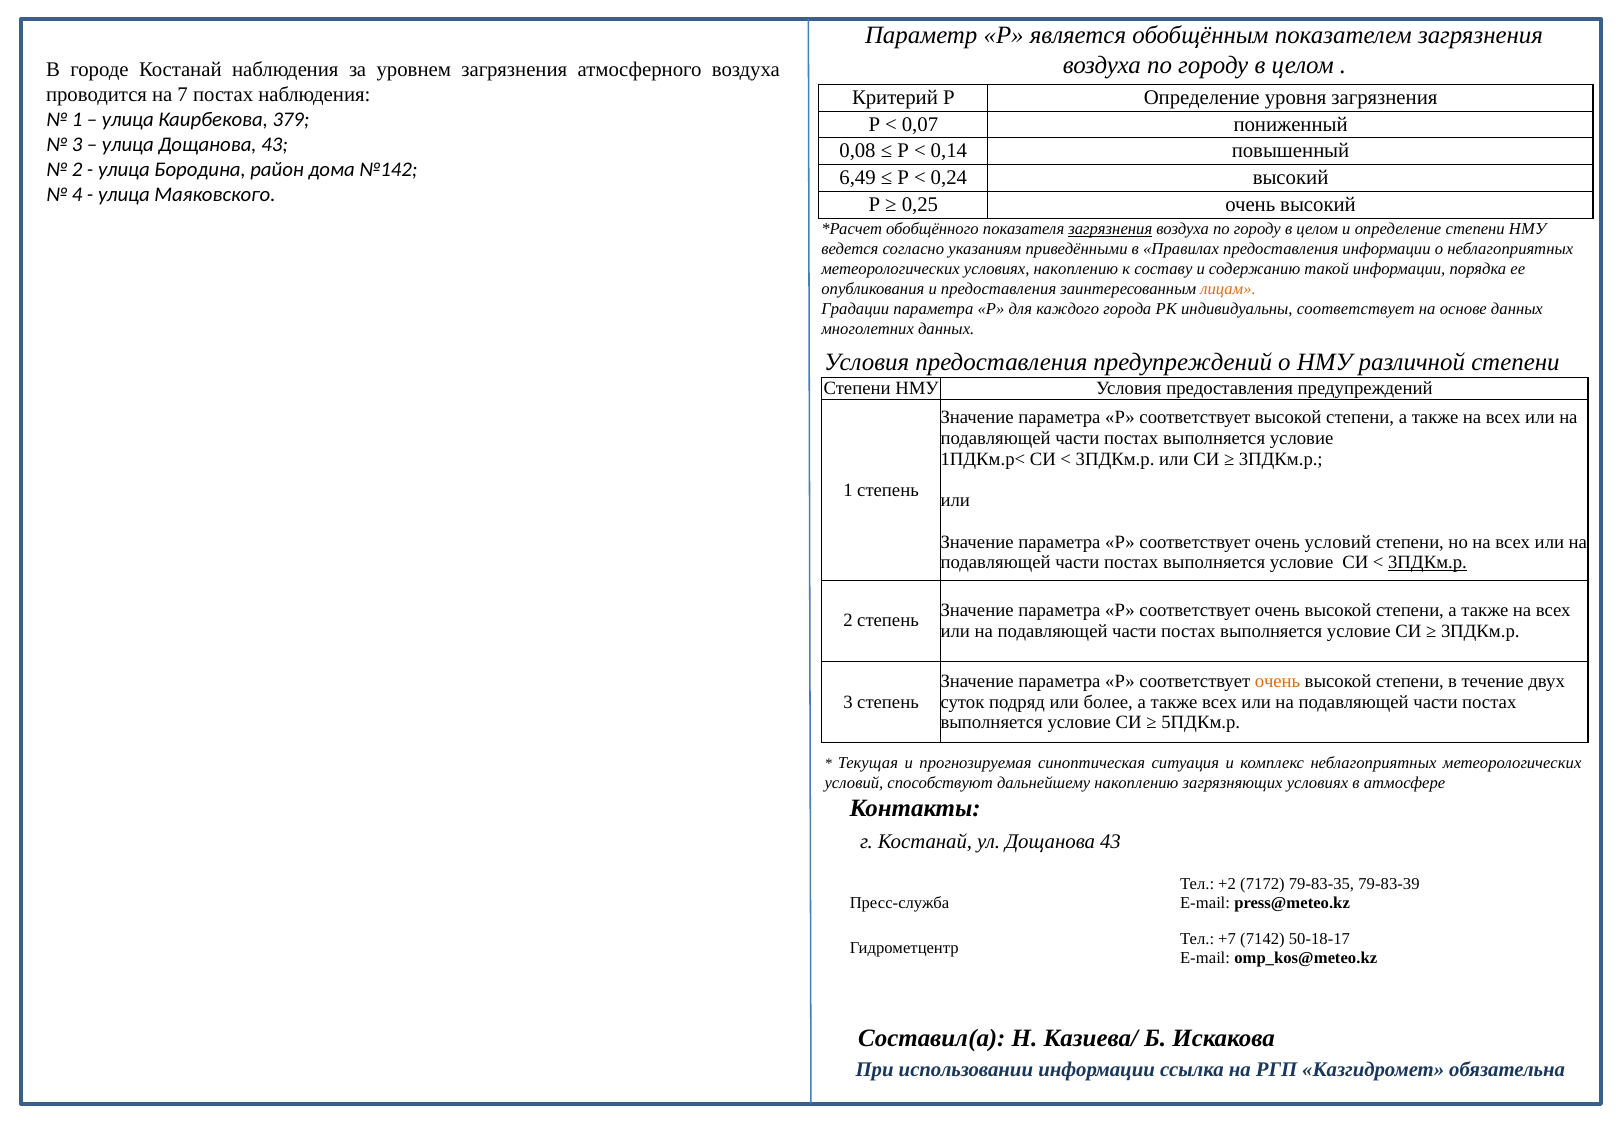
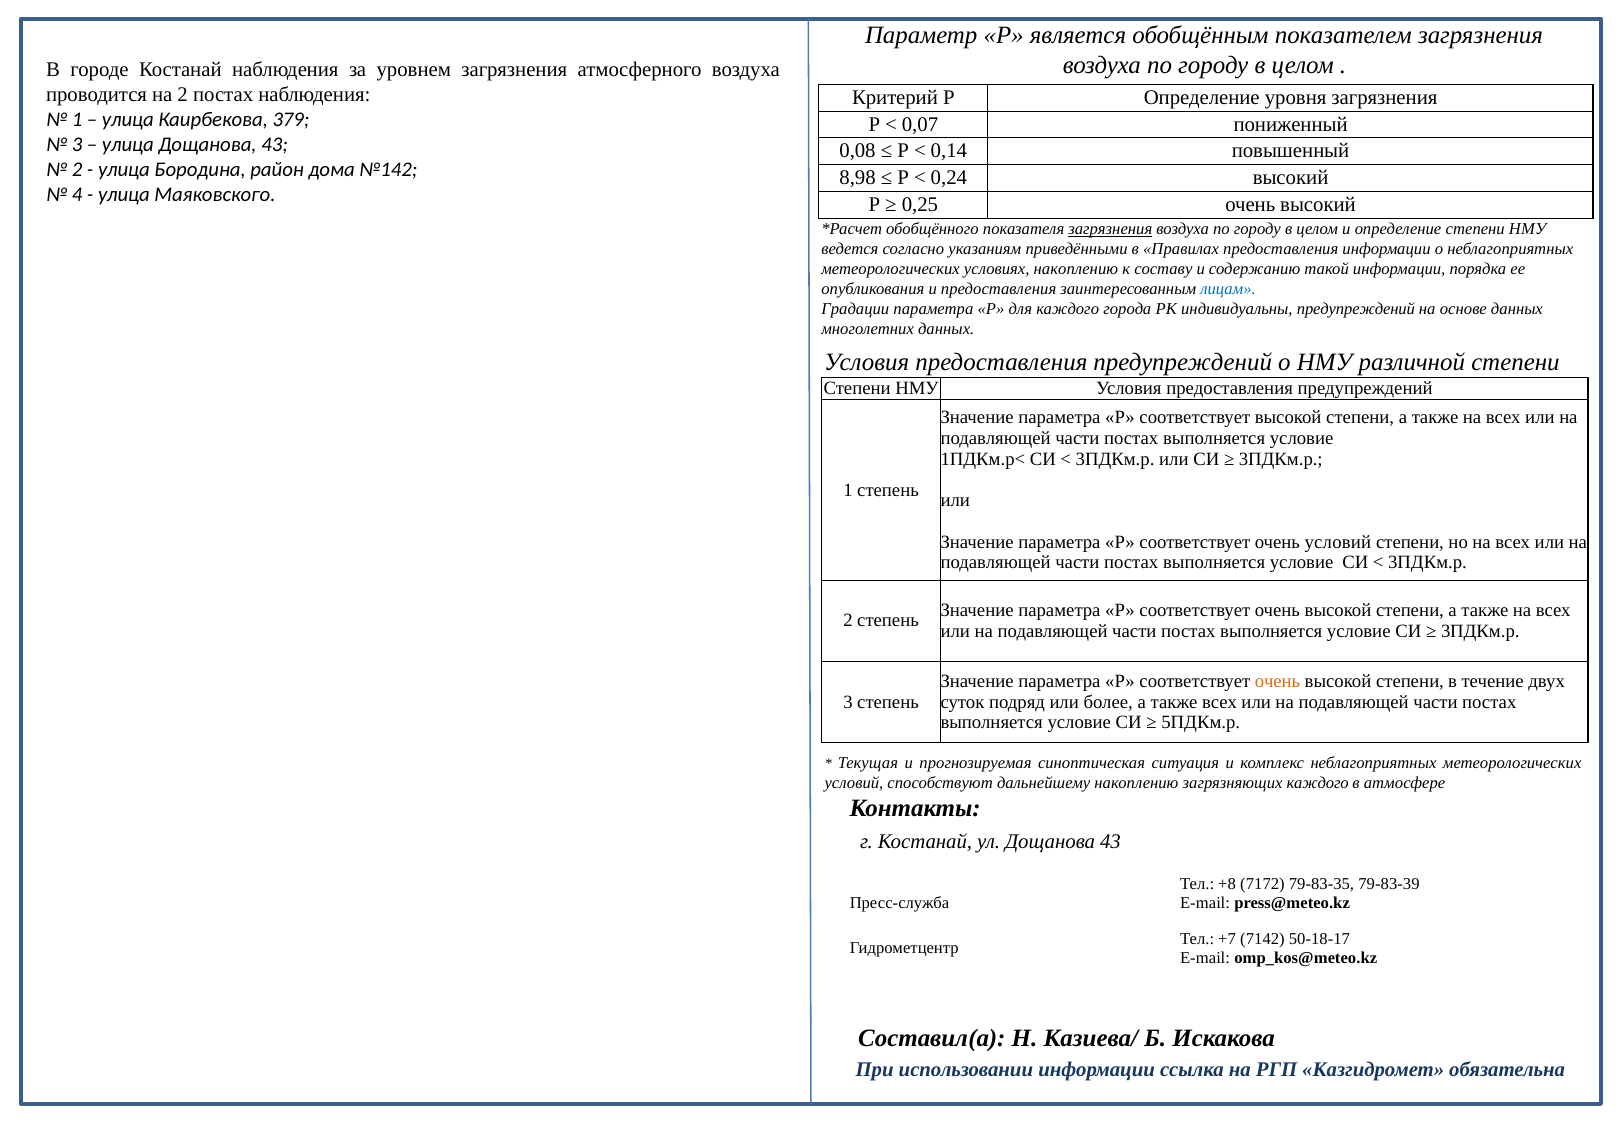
на 7: 7 -> 2 (183, 95)
6,49: 6,49 -> 8,98 (858, 178)
лицам colour: orange -> blue (1228, 289)
индивидуальны соответствует: соответствует -> предупреждений (1356, 309)
3ПДКм.р underline: present -> none (1427, 563)
загрязняющих условиях: условиях -> каждого (1318, 783)
+2: +2 -> +8 (1227, 884)
